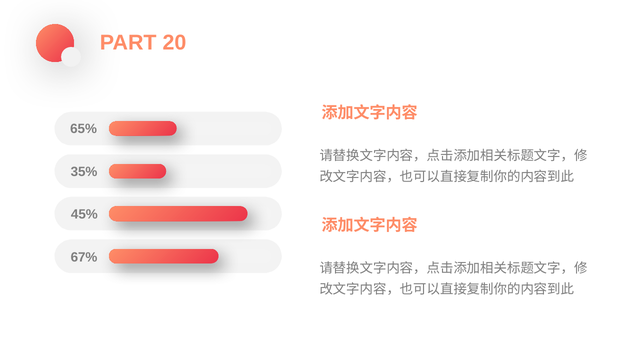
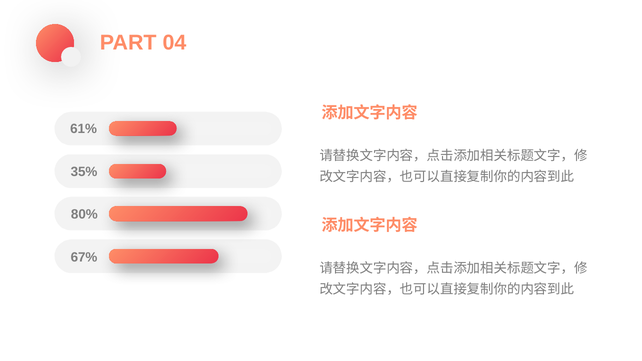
20: 20 -> 04 (174, 43)
65%: 65% -> 61% (84, 129)
45%: 45% -> 80% (84, 214)
